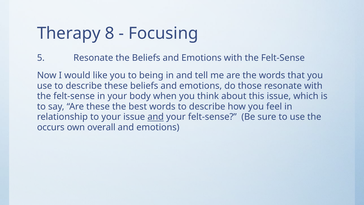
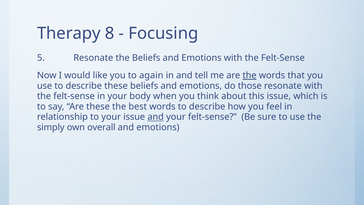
being: being -> again (151, 75)
the underline: none -> present (250, 75)
occurs: occurs -> simply (51, 127)
